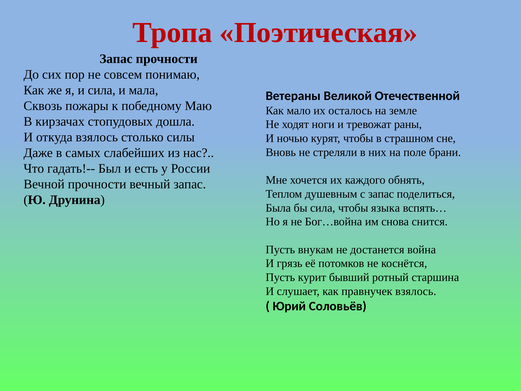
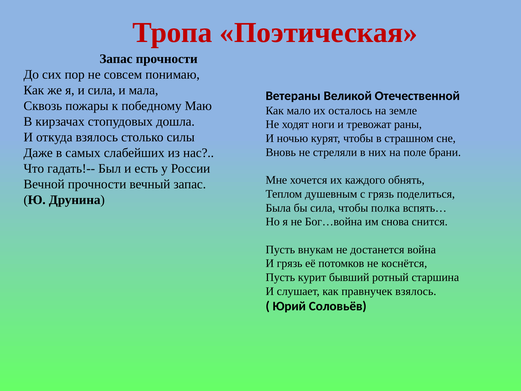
с запас: запас -> грязь (381, 194)
языка: языка -> полка (385, 208)
